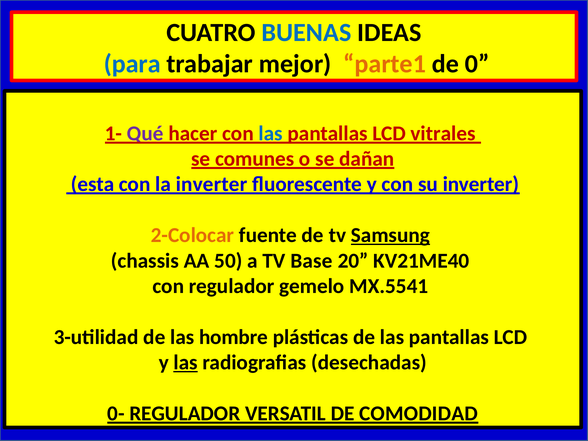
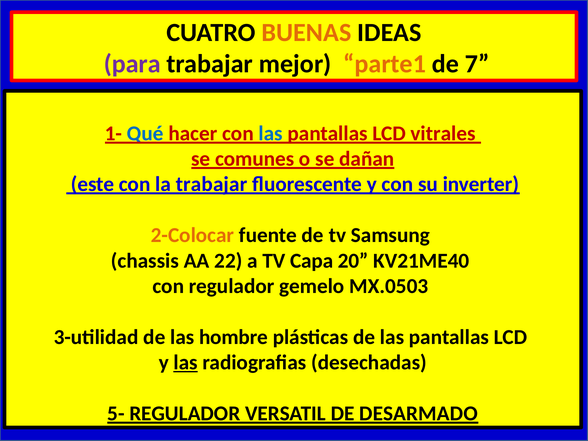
BUENAS colour: blue -> orange (306, 33)
para colour: blue -> purple (132, 64)
0: 0 -> 7 (477, 64)
Qué colour: purple -> blue (145, 133)
esta: esta -> este (93, 184)
la inverter: inverter -> trabajar (212, 184)
Samsung underline: present -> none (390, 235)
50: 50 -> 22 (228, 261)
Base: Base -> Capa (312, 261)
MX.5541: MX.5541 -> MX.0503 (389, 286)
0-: 0- -> 5- (116, 414)
COMODIDAD: COMODIDAD -> DESARMADO (419, 414)
